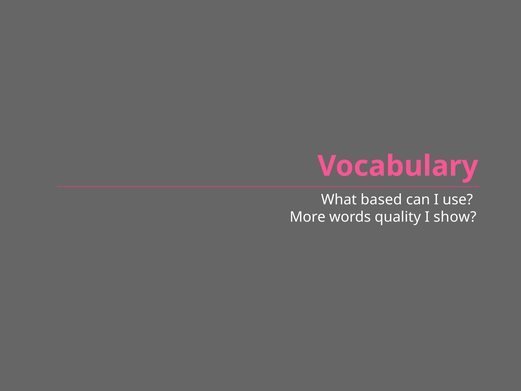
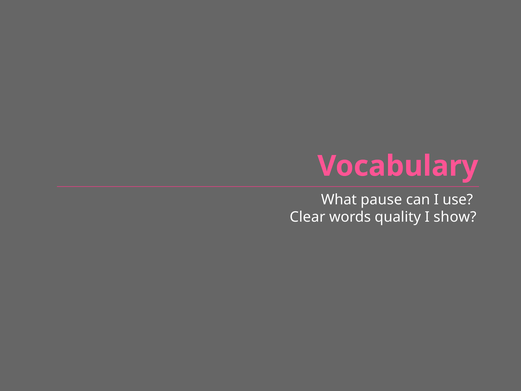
based: based -> pause (381, 200)
More: More -> Clear (307, 217)
